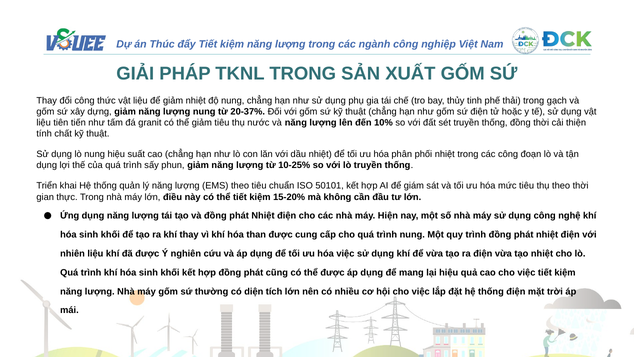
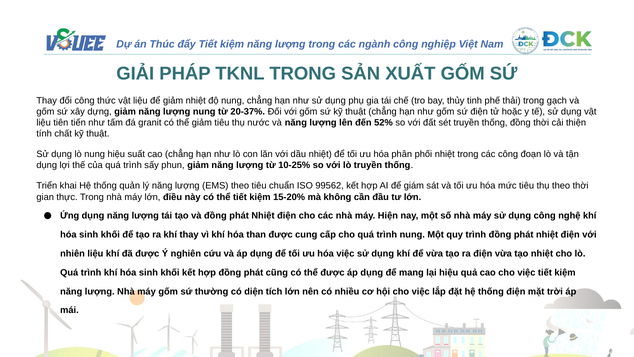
10%: 10% -> 52% (383, 123)
50101: 50101 -> 99562 (330, 186)
